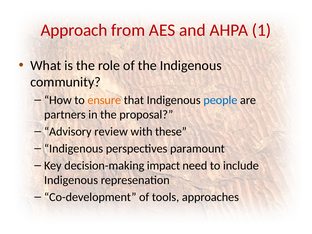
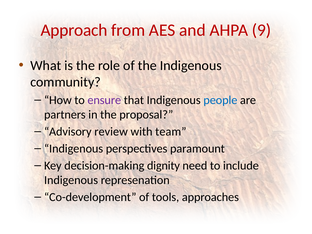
1: 1 -> 9 (262, 30)
ensure colour: orange -> purple (104, 100)
these: these -> team (171, 132)
impact: impact -> dignity (163, 166)
